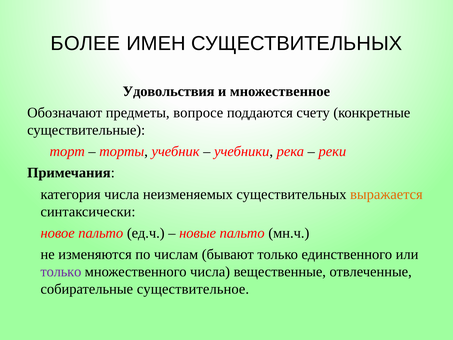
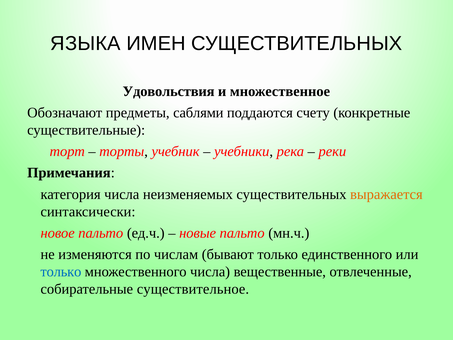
БОЛЕЕ: БОЛЕЕ -> ЯЗЫКА (85, 43)
вопросе: вопросе -> саблями (198, 113)
только colour: purple -> blue (61, 272)
